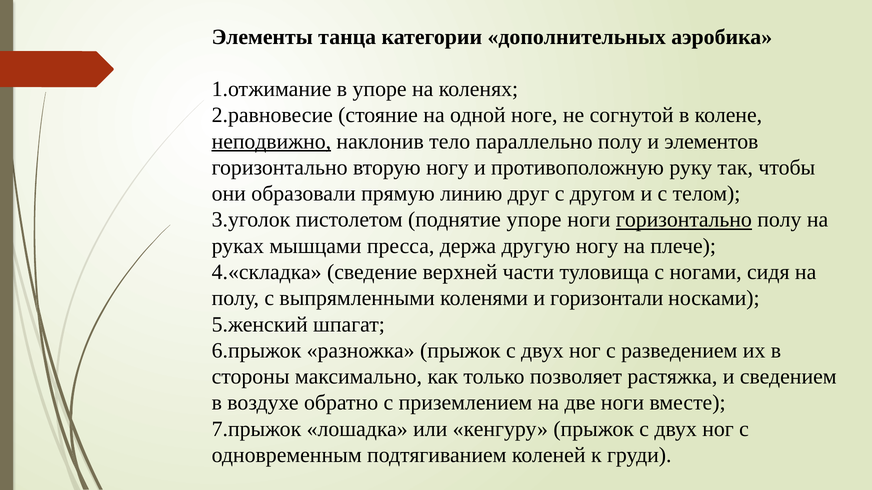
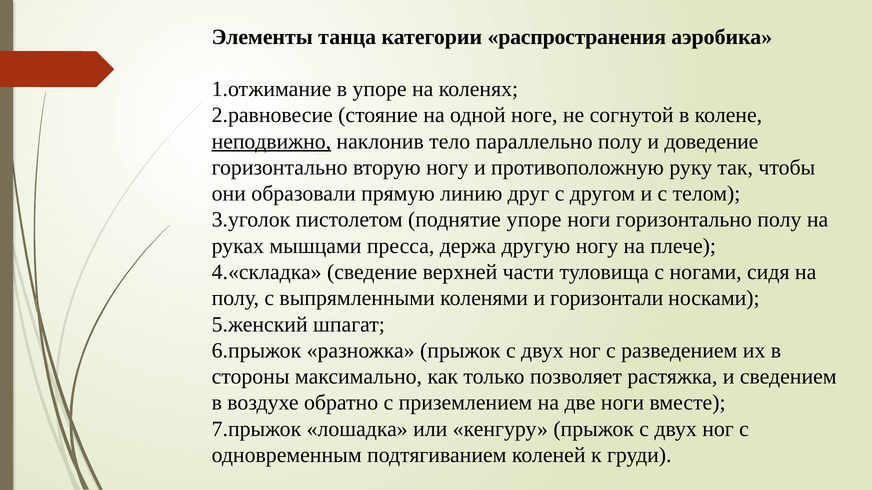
дополнительных: дополнительных -> распространения (577, 37)
элементов: элементов -> доведение (711, 142)
горизонтально underline: present -> none (684, 220)
